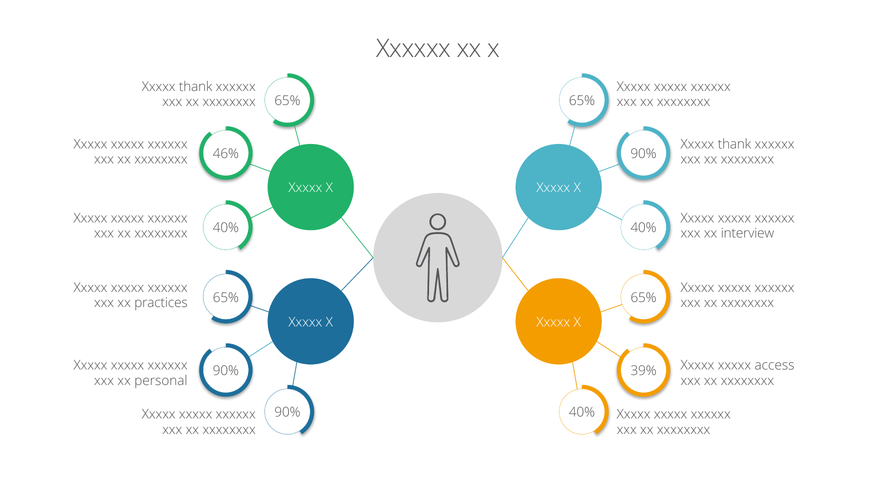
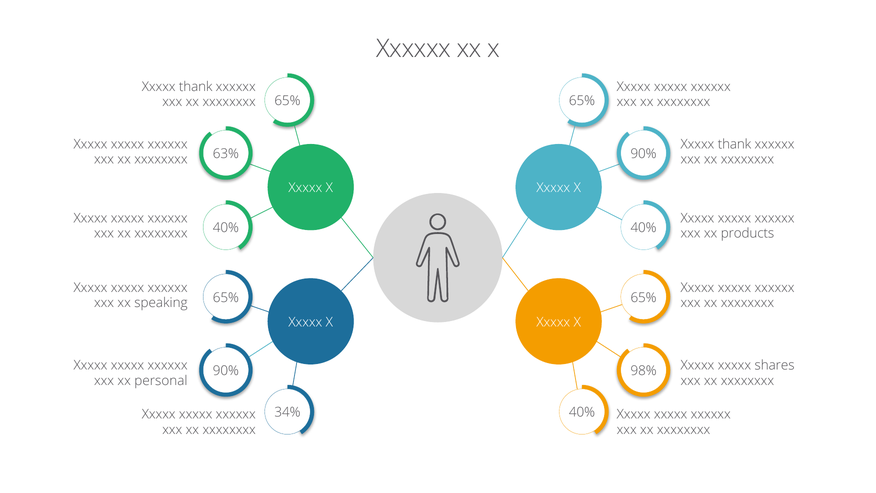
46%: 46% -> 63% (226, 154)
interview: interview -> products (747, 233)
practices: practices -> speaking (161, 303)
access: access -> shares (775, 365)
39%: 39% -> 98% (644, 371)
90%: 90% -> 34% (287, 412)
